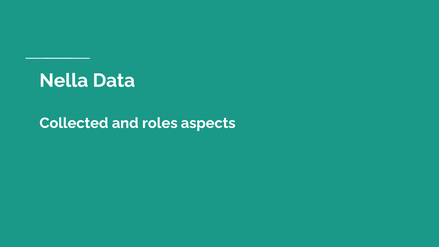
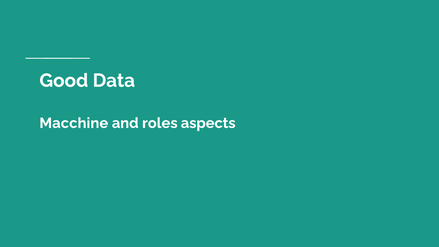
Nella: Nella -> Good (64, 81)
Collected: Collected -> Macchine (74, 123)
